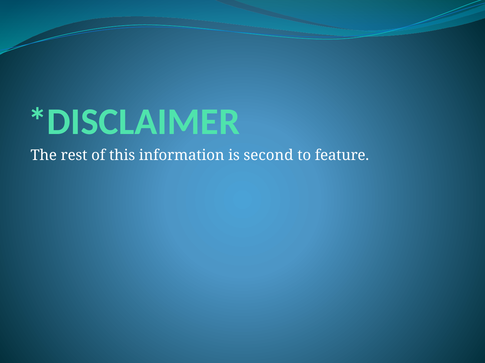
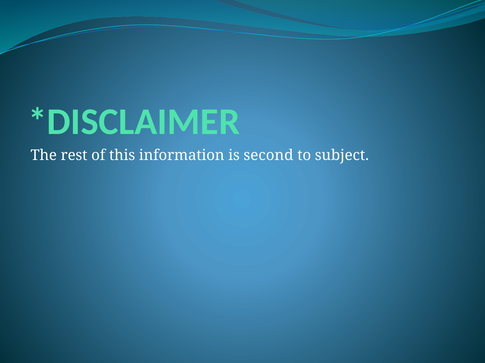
feature: feature -> subject (342, 156)
